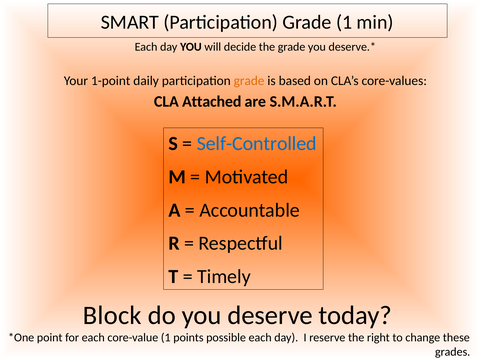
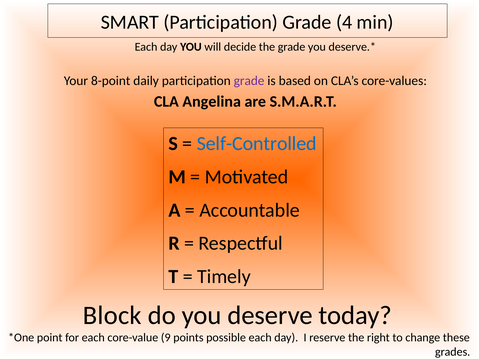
Grade 1: 1 -> 4 (344, 22)
1-point: 1-point -> 8-point (111, 81)
grade colour: orange -> purple (249, 81)
Attached: Attached -> Angelina (212, 102)
core-value 1: 1 -> 9 (166, 338)
